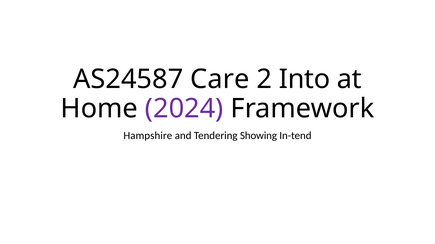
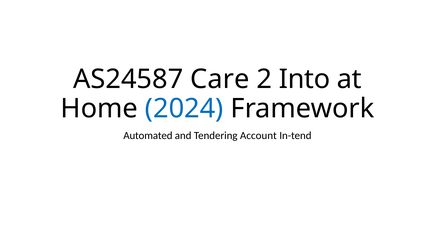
2024 colour: purple -> blue (184, 109)
Hampshire: Hampshire -> Automated (148, 136)
Showing: Showing -> Account (258, 136)
